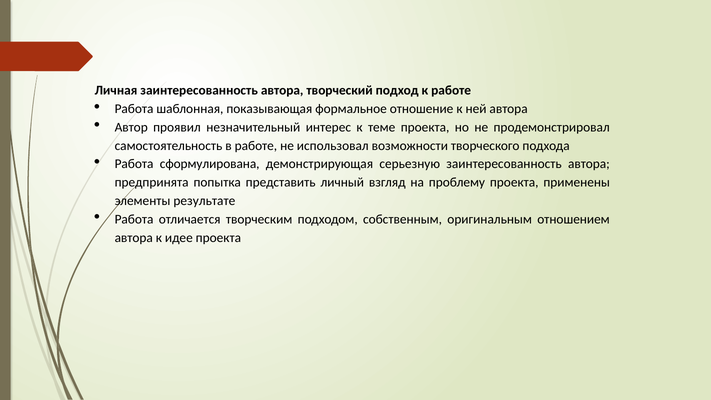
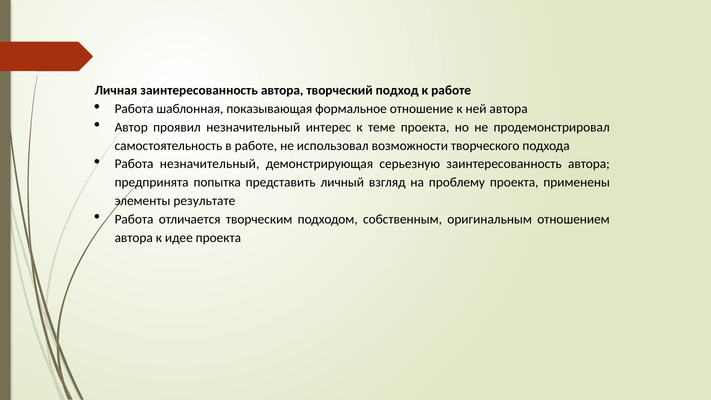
Работа сформулирована: сформулирована -> незначительный (210, 164)
